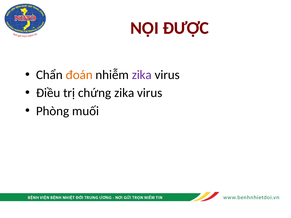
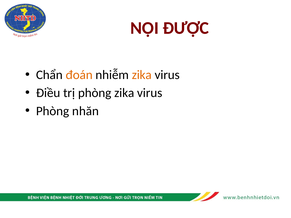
zika colour: purple -> orange (142, 75)
trị chứng: chứng -> phòng (95, 93)
muối: muối -> nhăn (86, 111)
